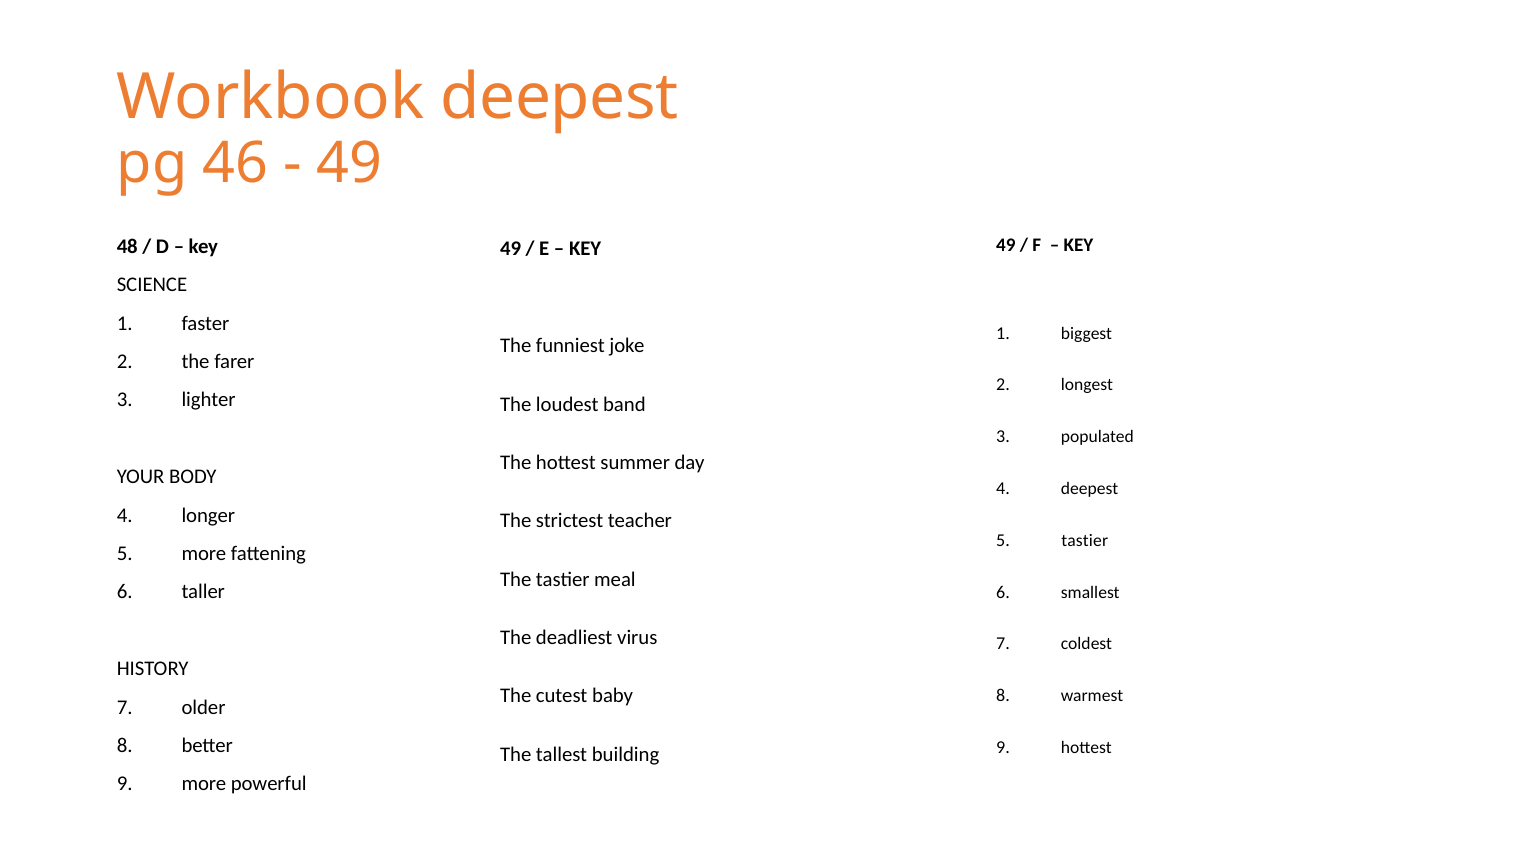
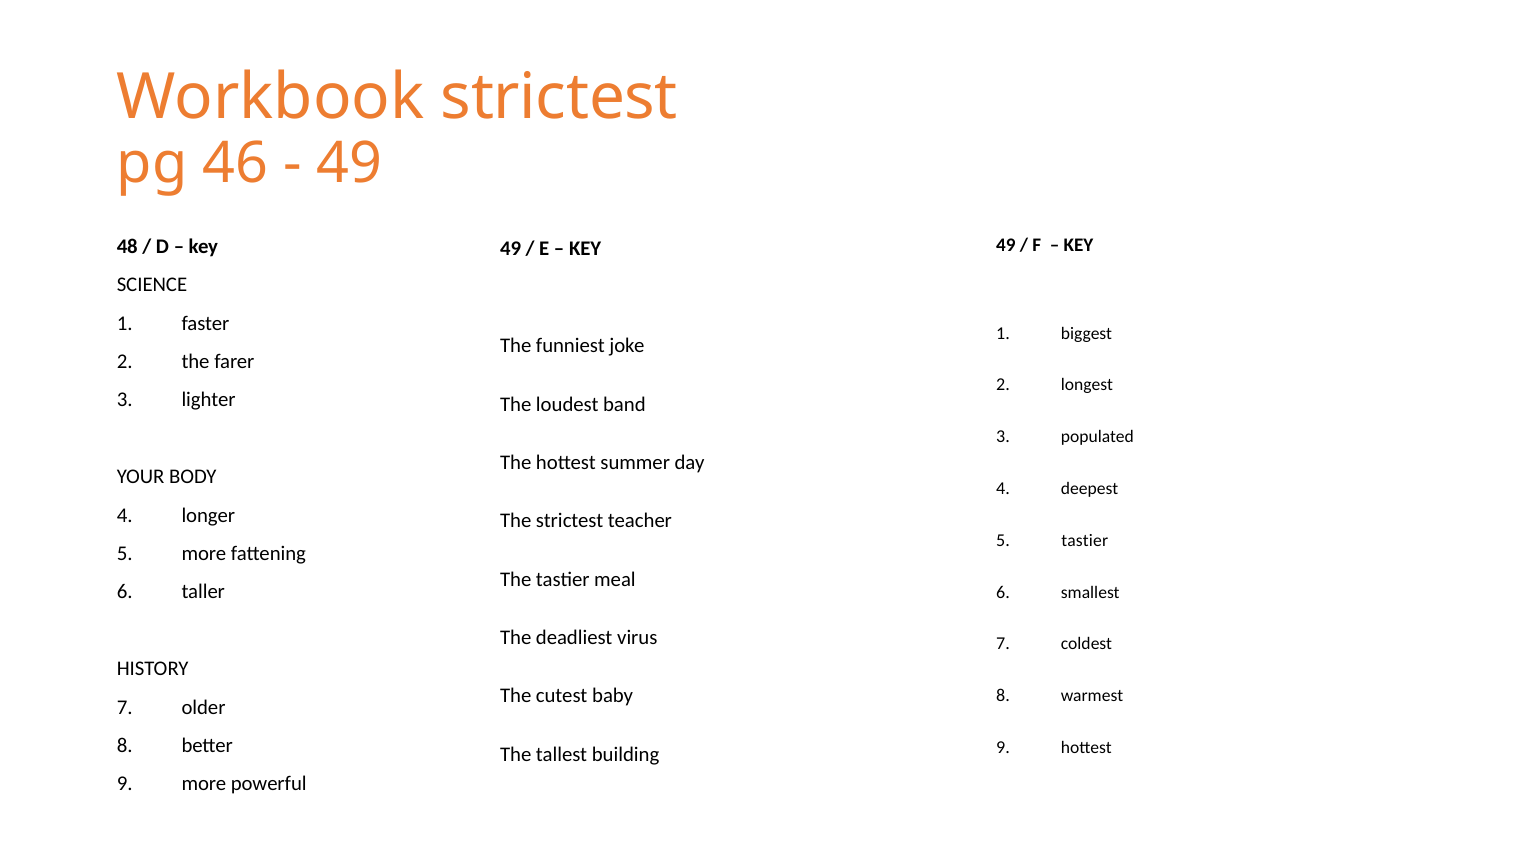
Workbook deepest: deepest -> strictest (559, 98)
